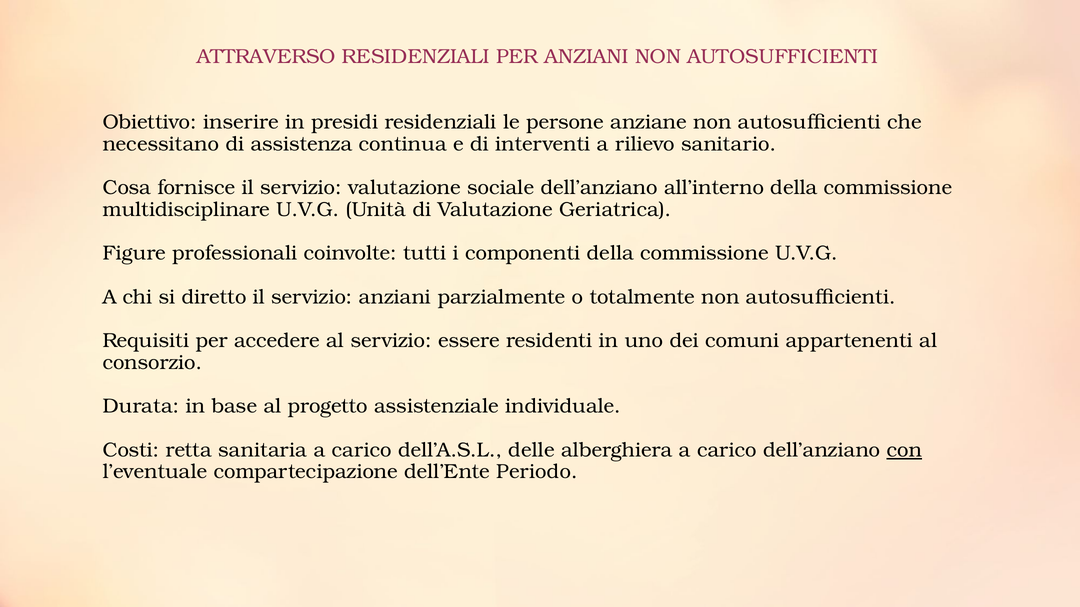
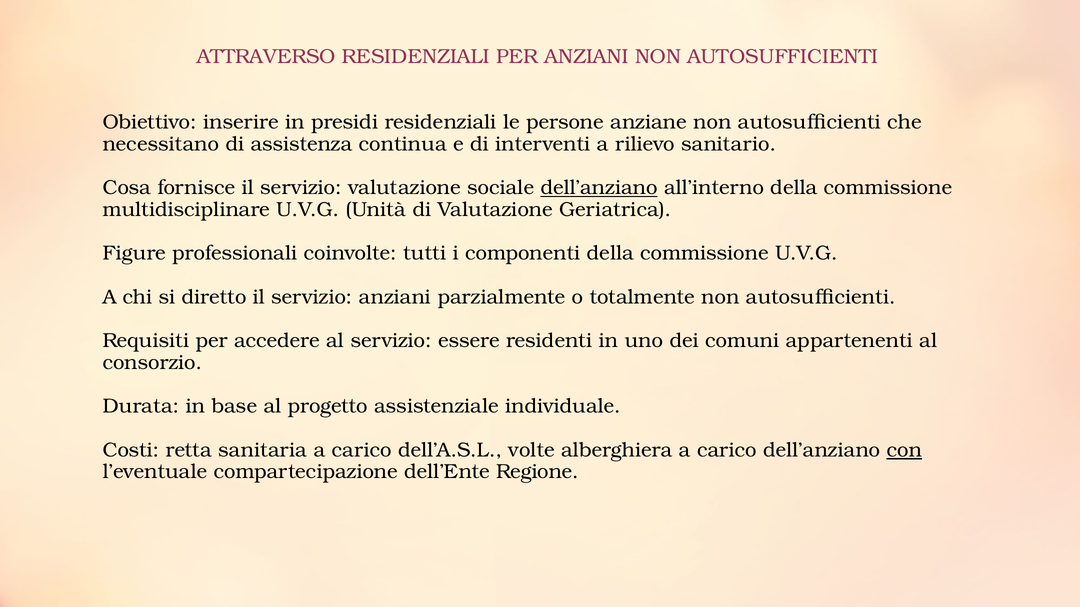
dell’anziano underline: none -> present (599, 188)
delle: delle -> volte (532, 450)
Periodo: Periodo -> Regione (537, 472)
